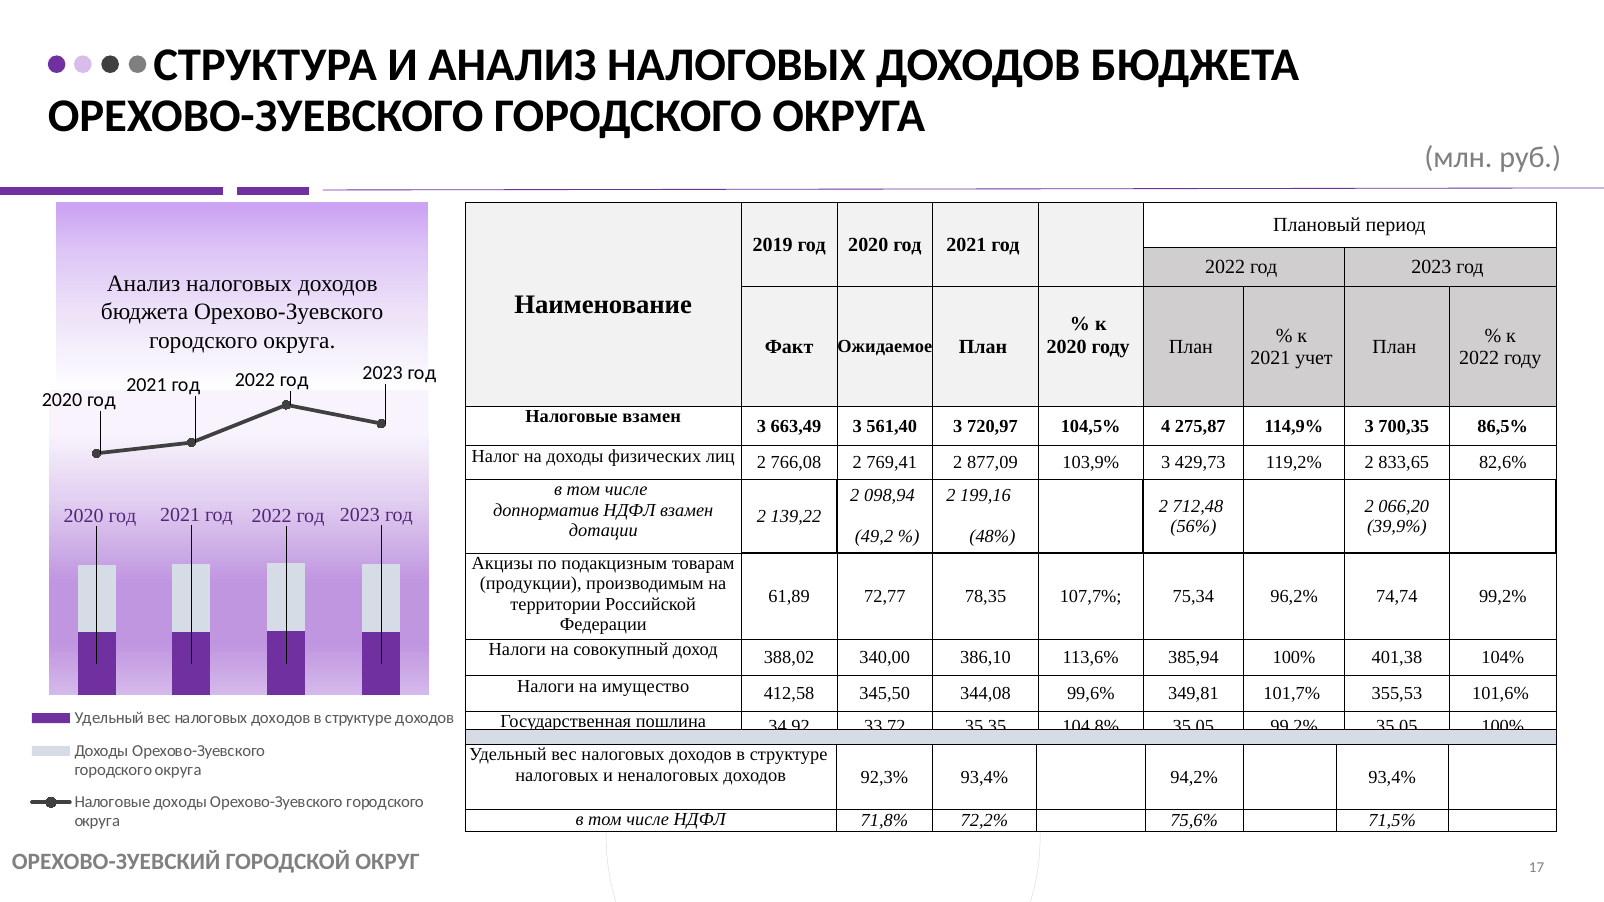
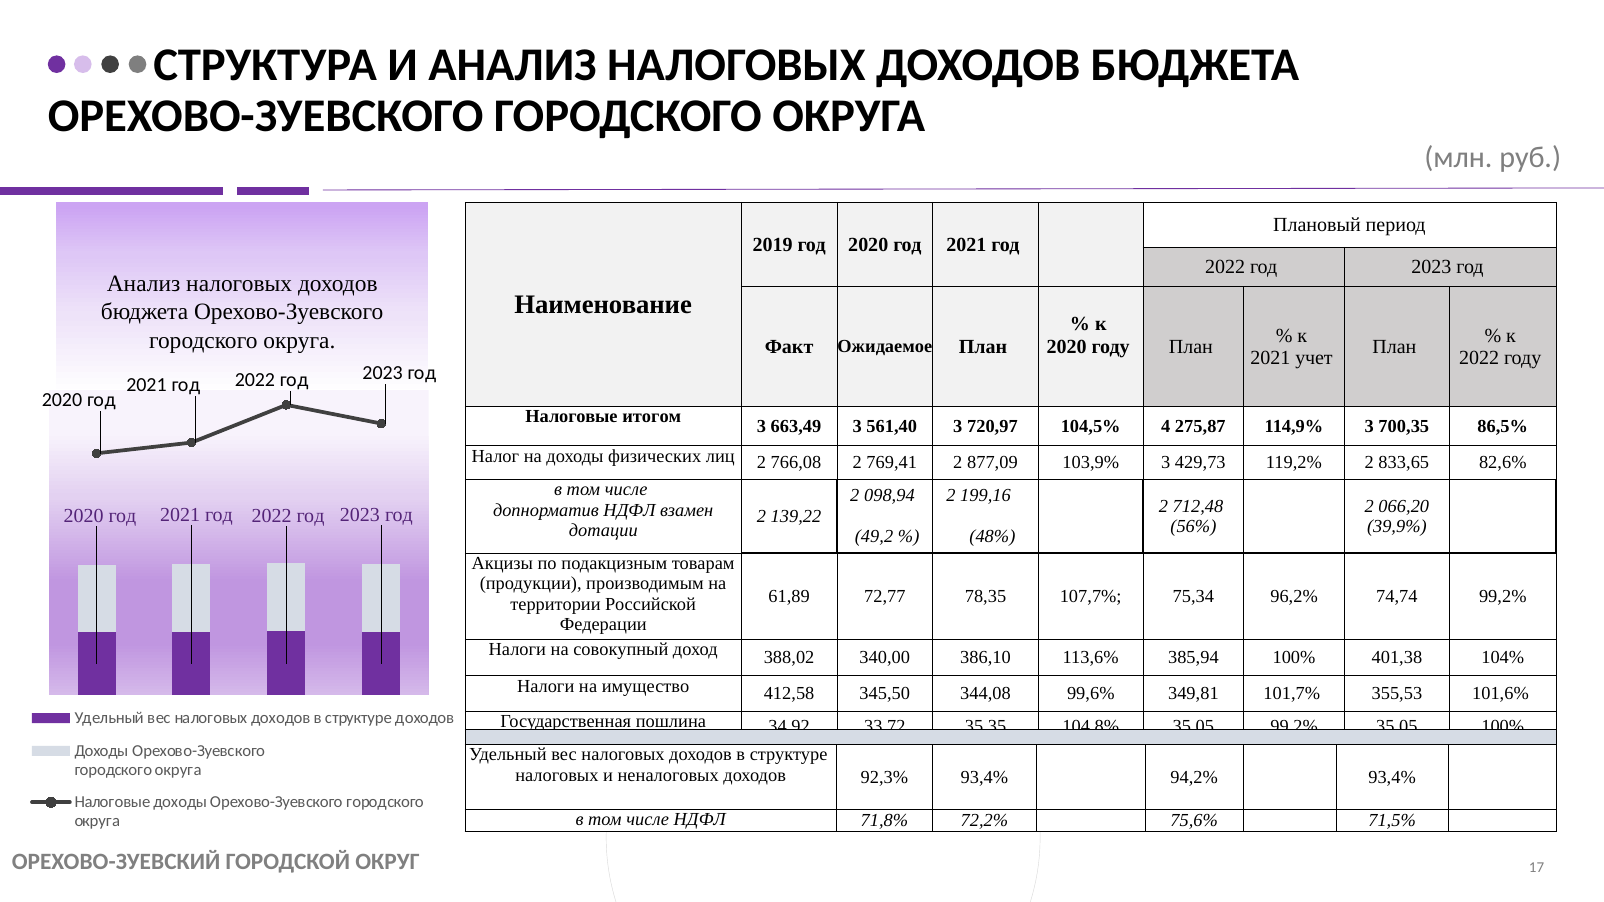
Налоговые взамен: взамен -> итогом (652, 417)
